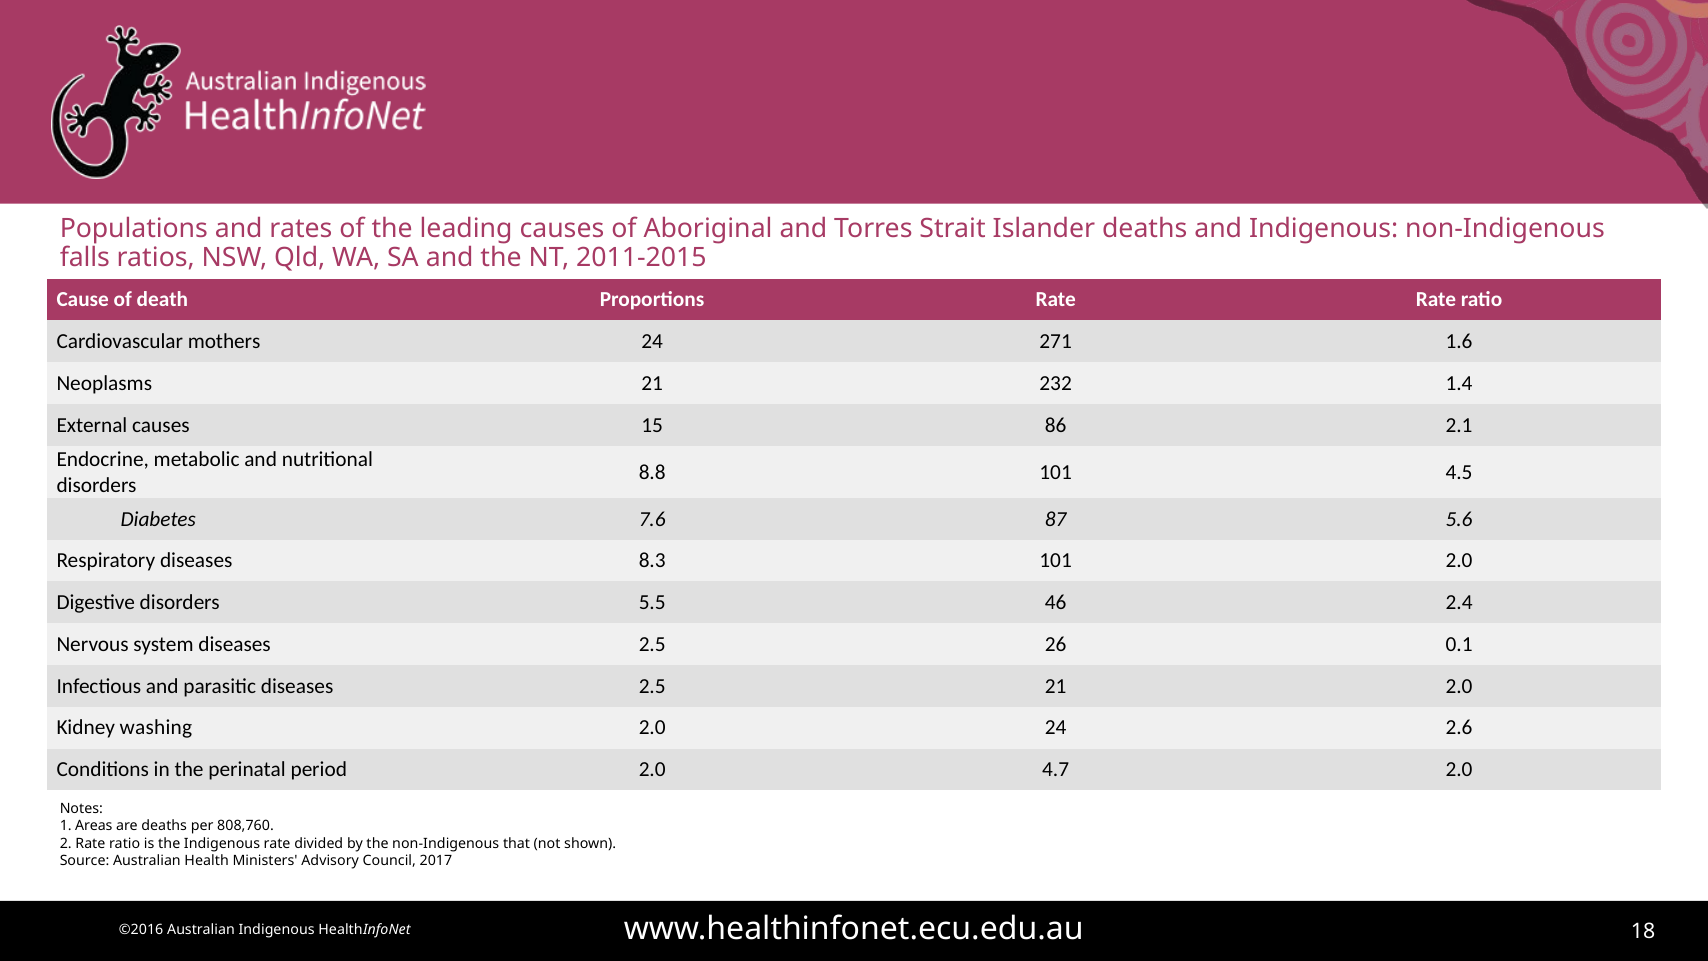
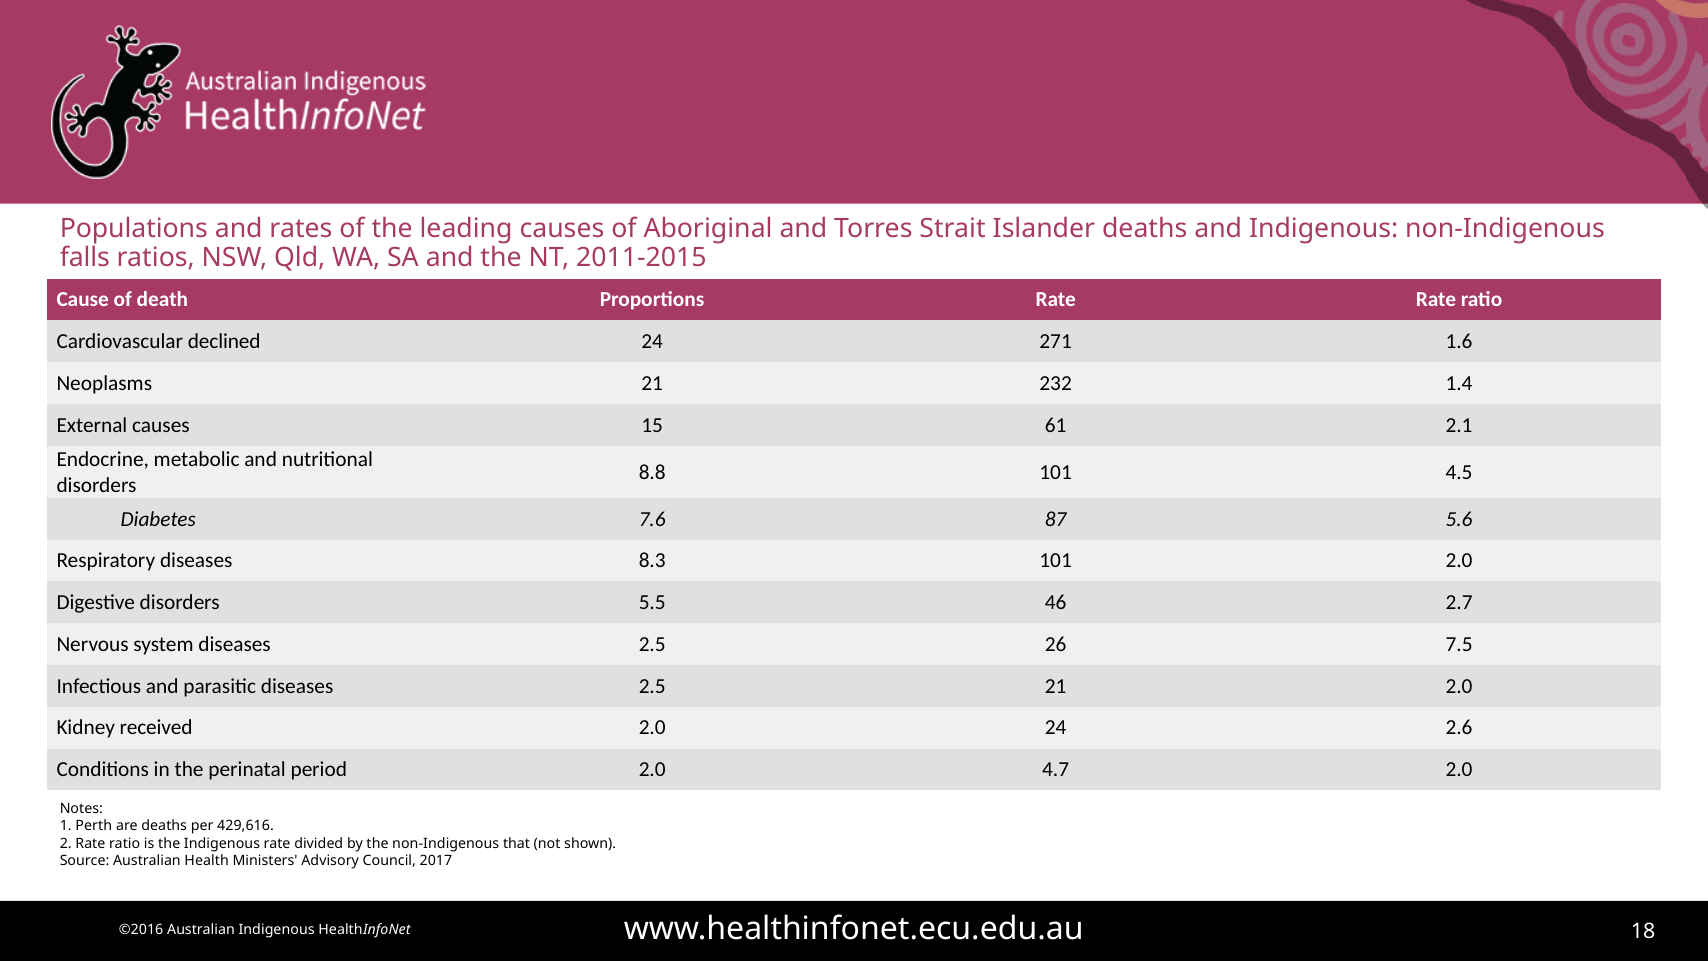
mothers: mothers -> declined (224, 341)
86: 86 -> 61 (1056, 425)
2.4: 2.4 -> 2.7 (1459, 602)
0.1: 0.1 -> 7.5 (1459, 644)
washing: washing -> received (156, 728)
Areas: Areas -> Perth (94, 826)
808,760: 808,760 -> 429,616 (246, 826)
